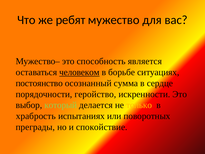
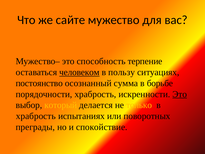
ребят: ребят -> сайте (70, 20)
является: является -> терпение (145, 61)
борьбе: борьбе -> пользу (122, 72)
сердце: сердце -> борьбе (160, 83)
порядочности геройство: геройство -> храбрость (95, 94)
Это underline: none -> present (180, 94)
который colour: light green -> yellow (61, 105)
